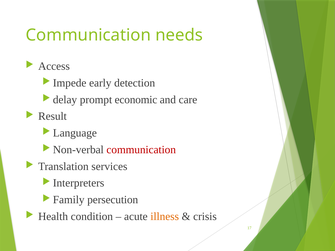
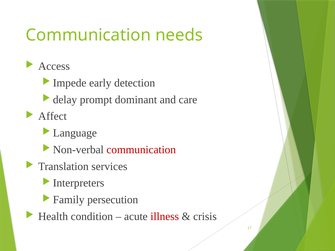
economic: economic -> dominant (136, 100)
Result: Result -> Affect (53, 116)
illness colour: orange -> red (165, 217)
